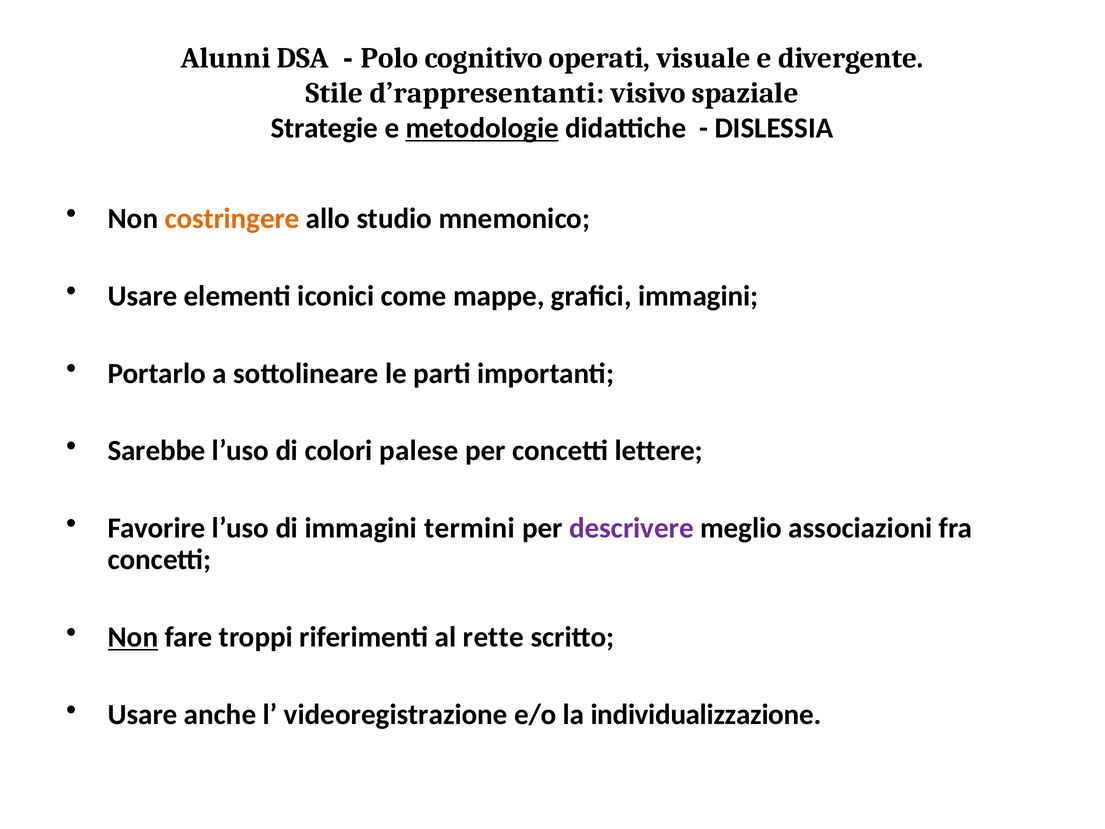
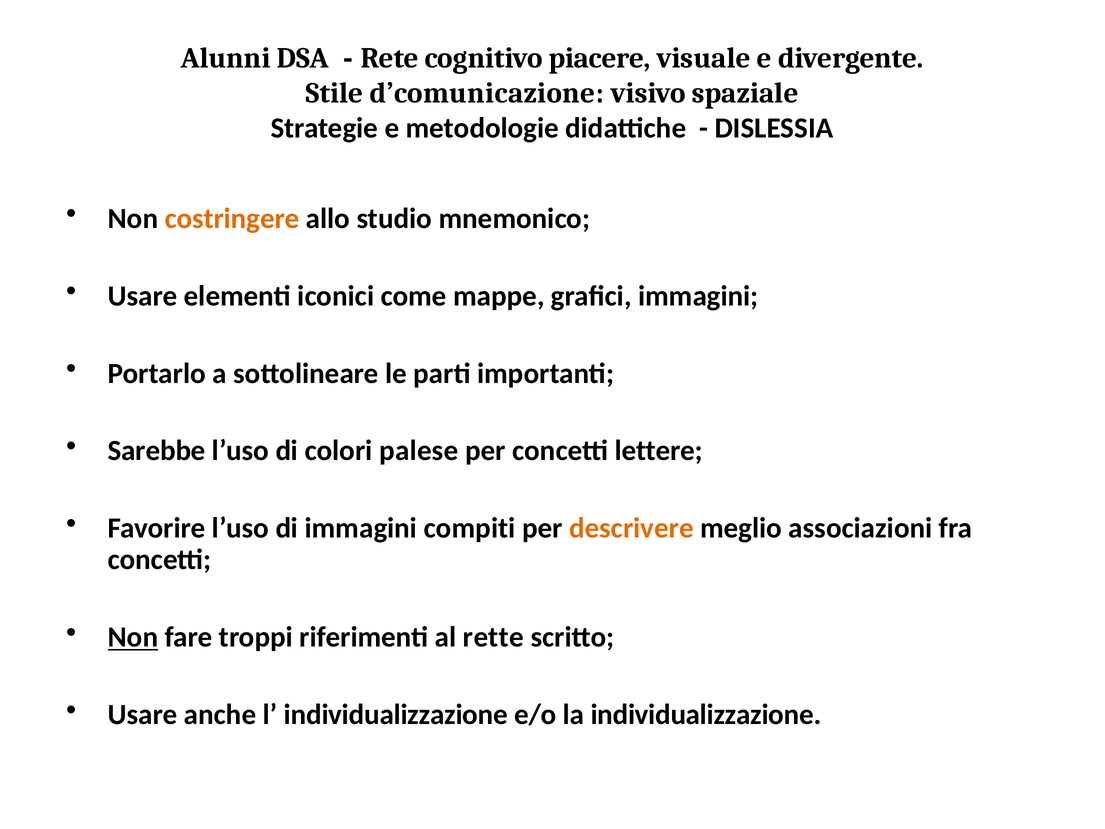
Polo: Polo -> Rete (390, 58)
operati: operati -> piacere (600, 58)
d’rappresentanti: d’rappresentanti -> d’comunicazione (487, 93)
metodologie underline: present -> none (482, 128)
termini: termini -> compiti (470, 528)
descrivere colour: purple -> orange (632, 528)
l videoregistrazione: videoregistrazione -> individualizzazione (396, 715)
